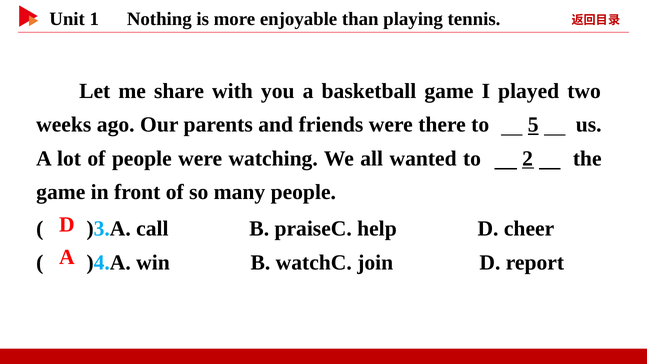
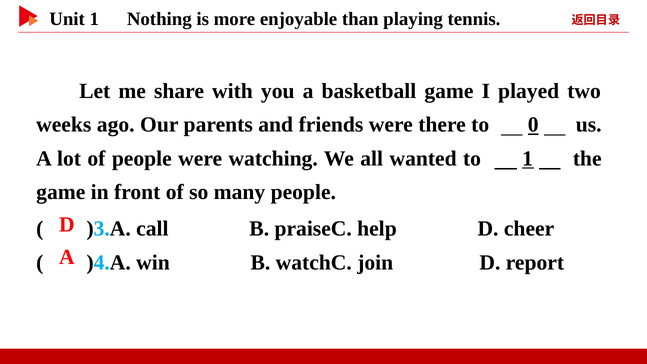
5: 5 -> 0 (533, 125)
to 2: 2 -> 1 (528, 158)
